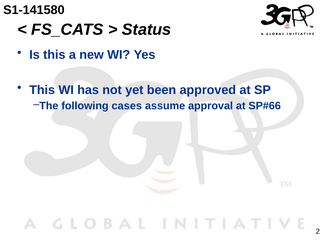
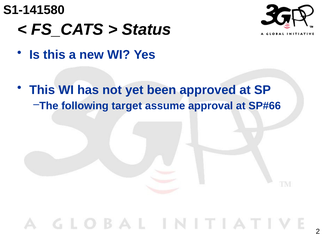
cases: cases -> target (127, 106)
